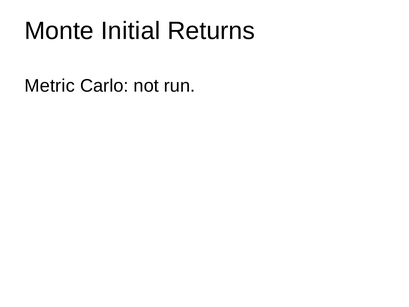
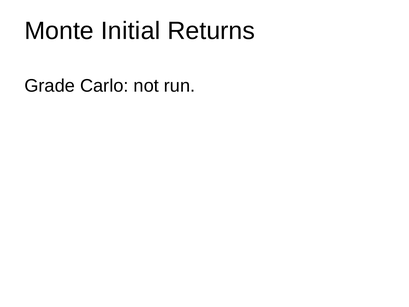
Metric: Metric -> Grade (50, 86)
